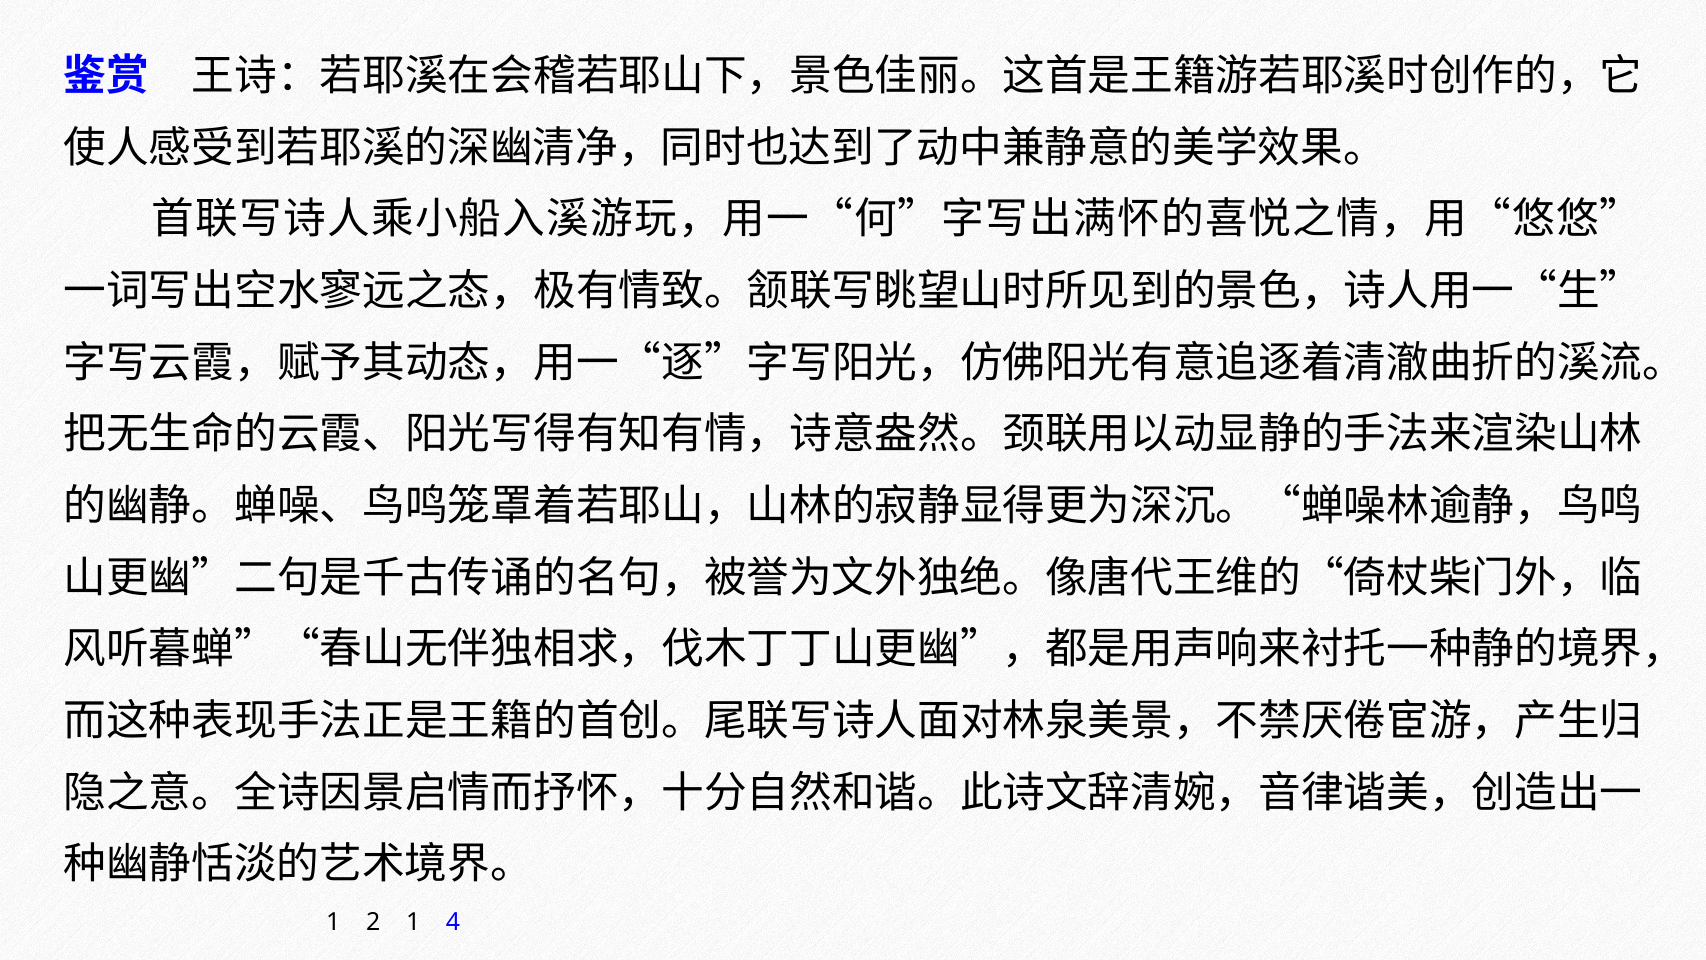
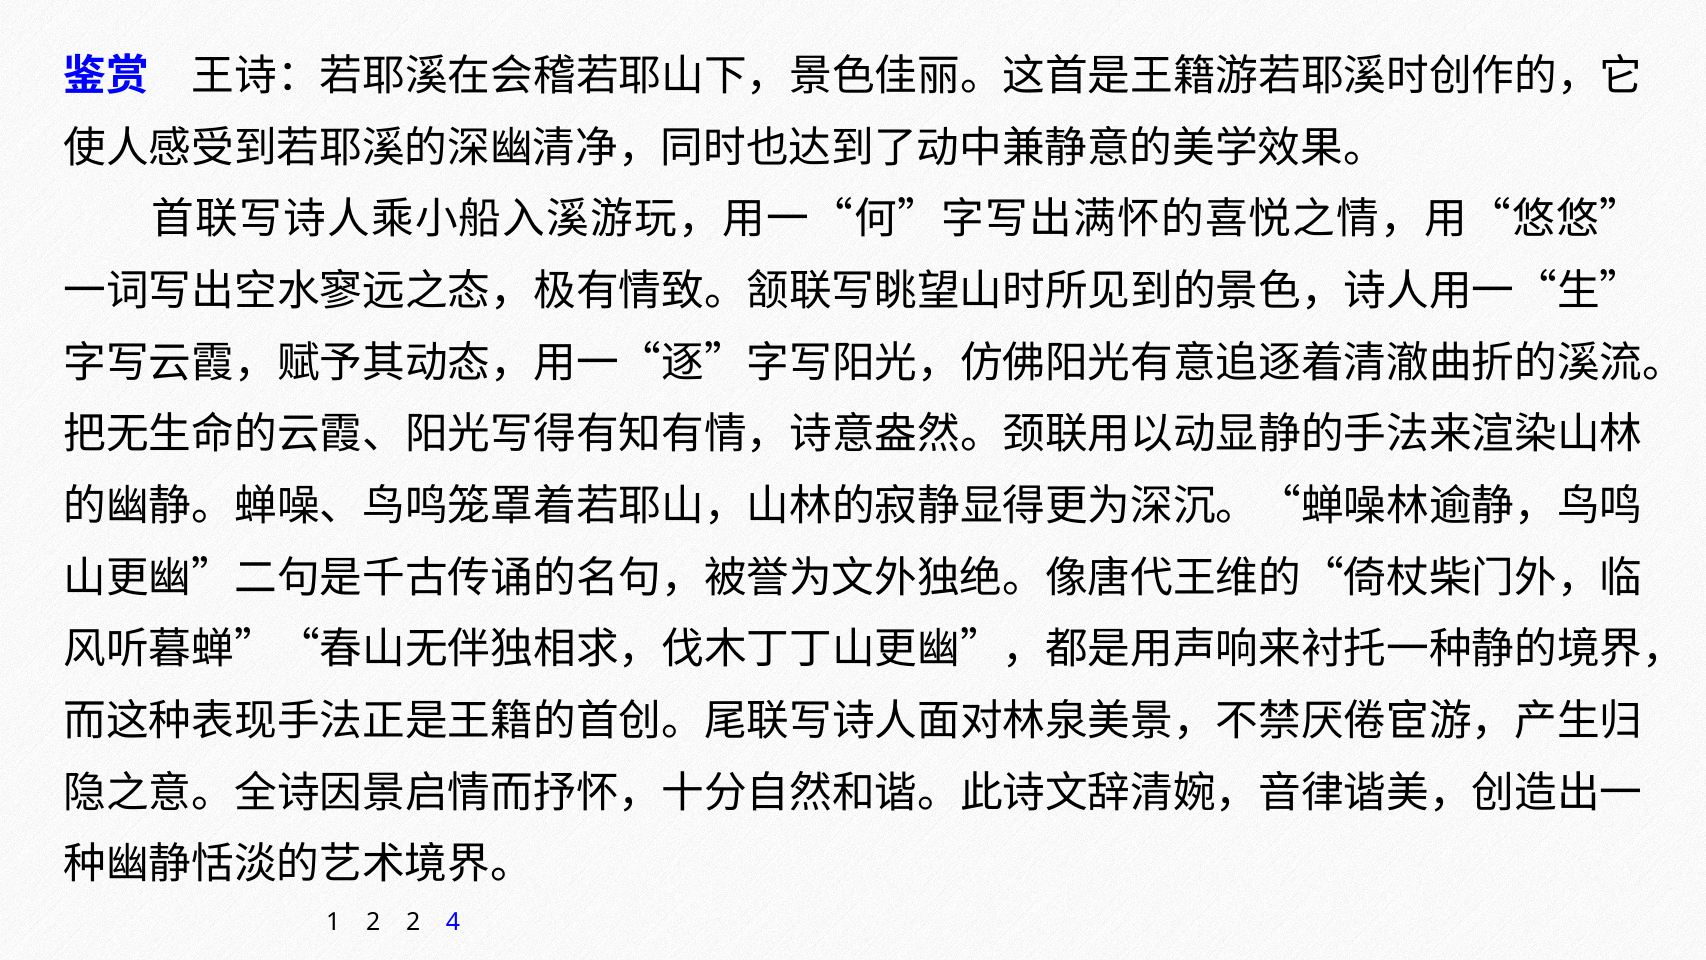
2 1: 1 -> 2 (413, 922)
